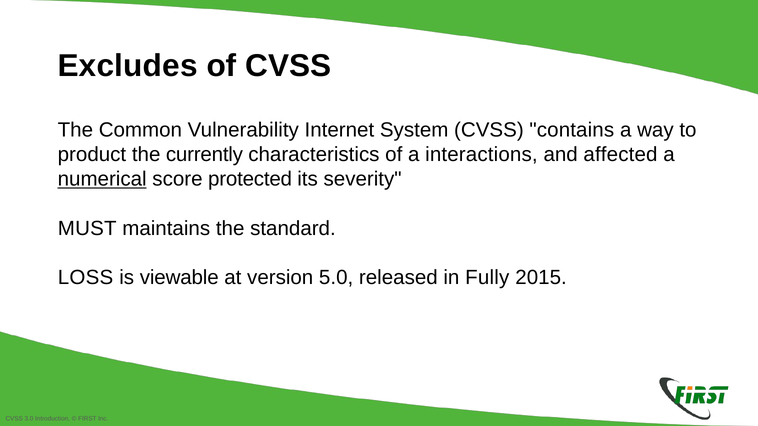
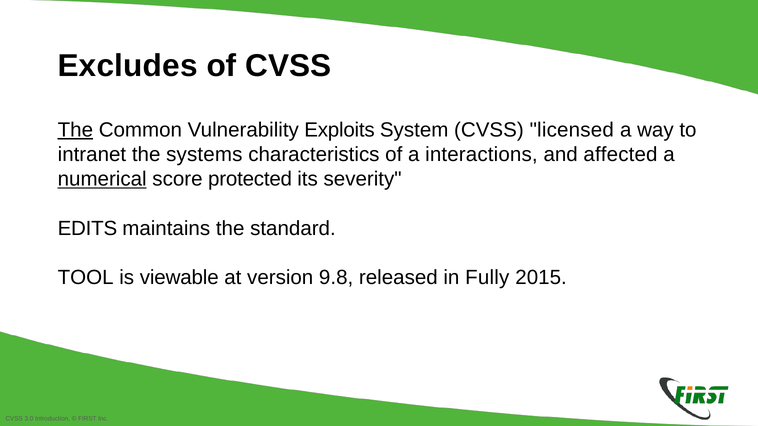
The underline: none -> present (75, 130)
Internet: Internet -> Exploits (340, 130)
contains: contains -> licensed (572, 130)
product: product -> intranet (92, 155)
currently: currently -> systems (204, 155)
MUST: MUST -> EDITS (87, 229)
LOSS: LOSS -> TOOL (86, 278)
5.0: 5.0 -> 9.8 (336, 278)
